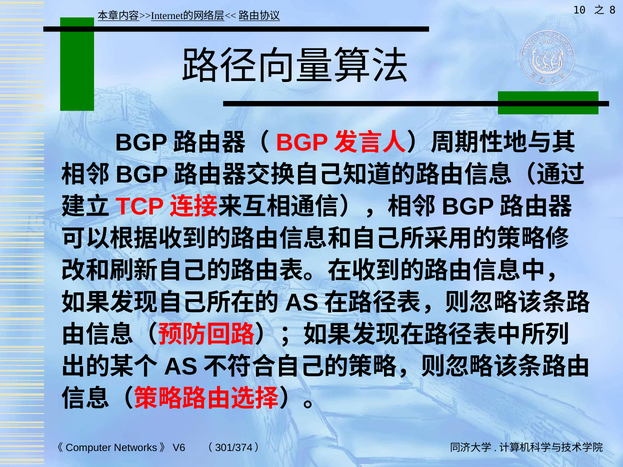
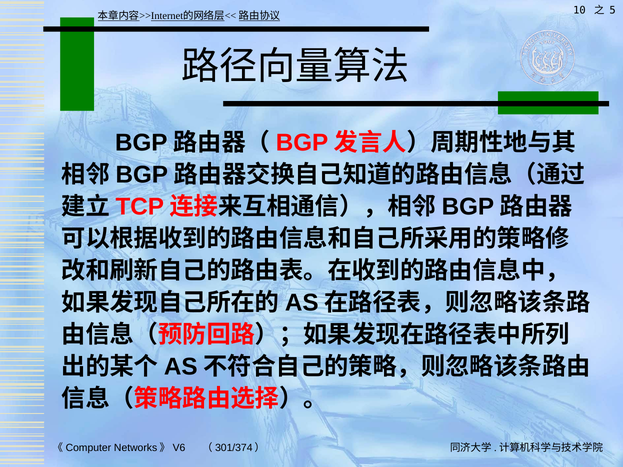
8: 8 -> 5 (613, 10)
